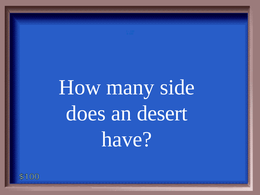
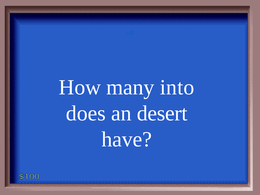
side: side -> into (177, 87)
